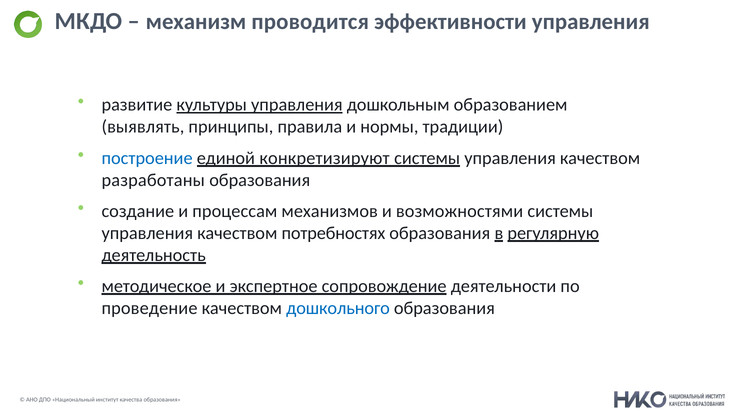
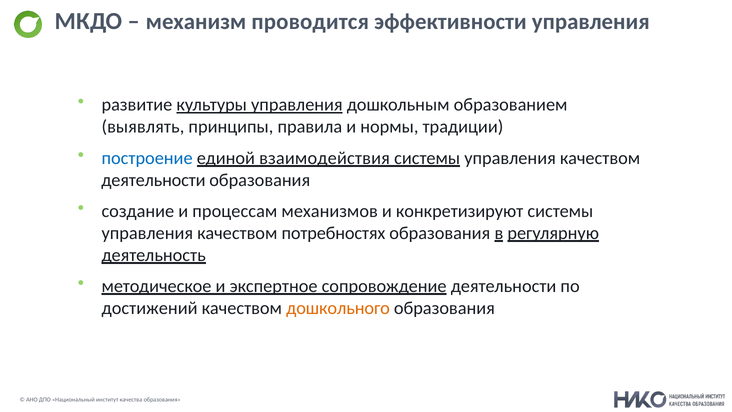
конкретизируют: конкретизируют -> взаимодействия (325, 158)
разработаны: разработаны -> деятельности (153, 180)
возможностями: возможностями -> конкретизируют (460, 211)
проведение: проведение -> достижений (150, 308)
дошкольного colour: blue -> orange (338, 308)
